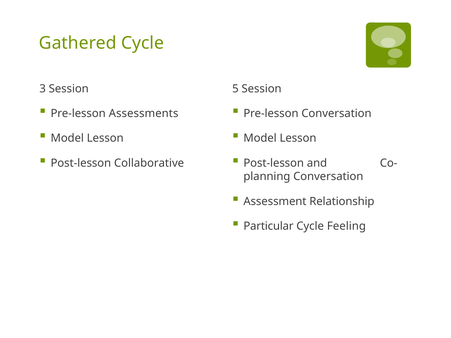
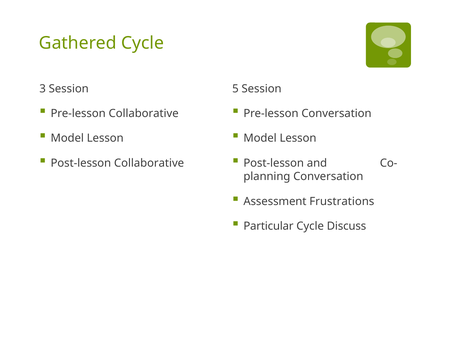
Pre-lesson Assessments: Assessments -> Collaborative (144, 114)
Relationship: Relationship -> Frustrations (342, 201)
Feeling: Feeling -> Discuss (346, 226)
